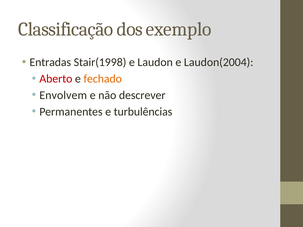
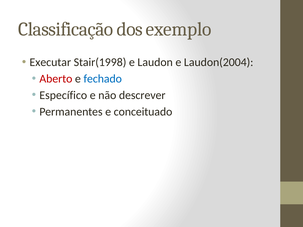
Entradas: Entradas -> Executar (50, 62)
fechado colour: orange -> blue (103, 79)
Envolvem: Envolvem -> Específico (63, 95)
turbulências: turbulências -> conceituado (143, 112)
